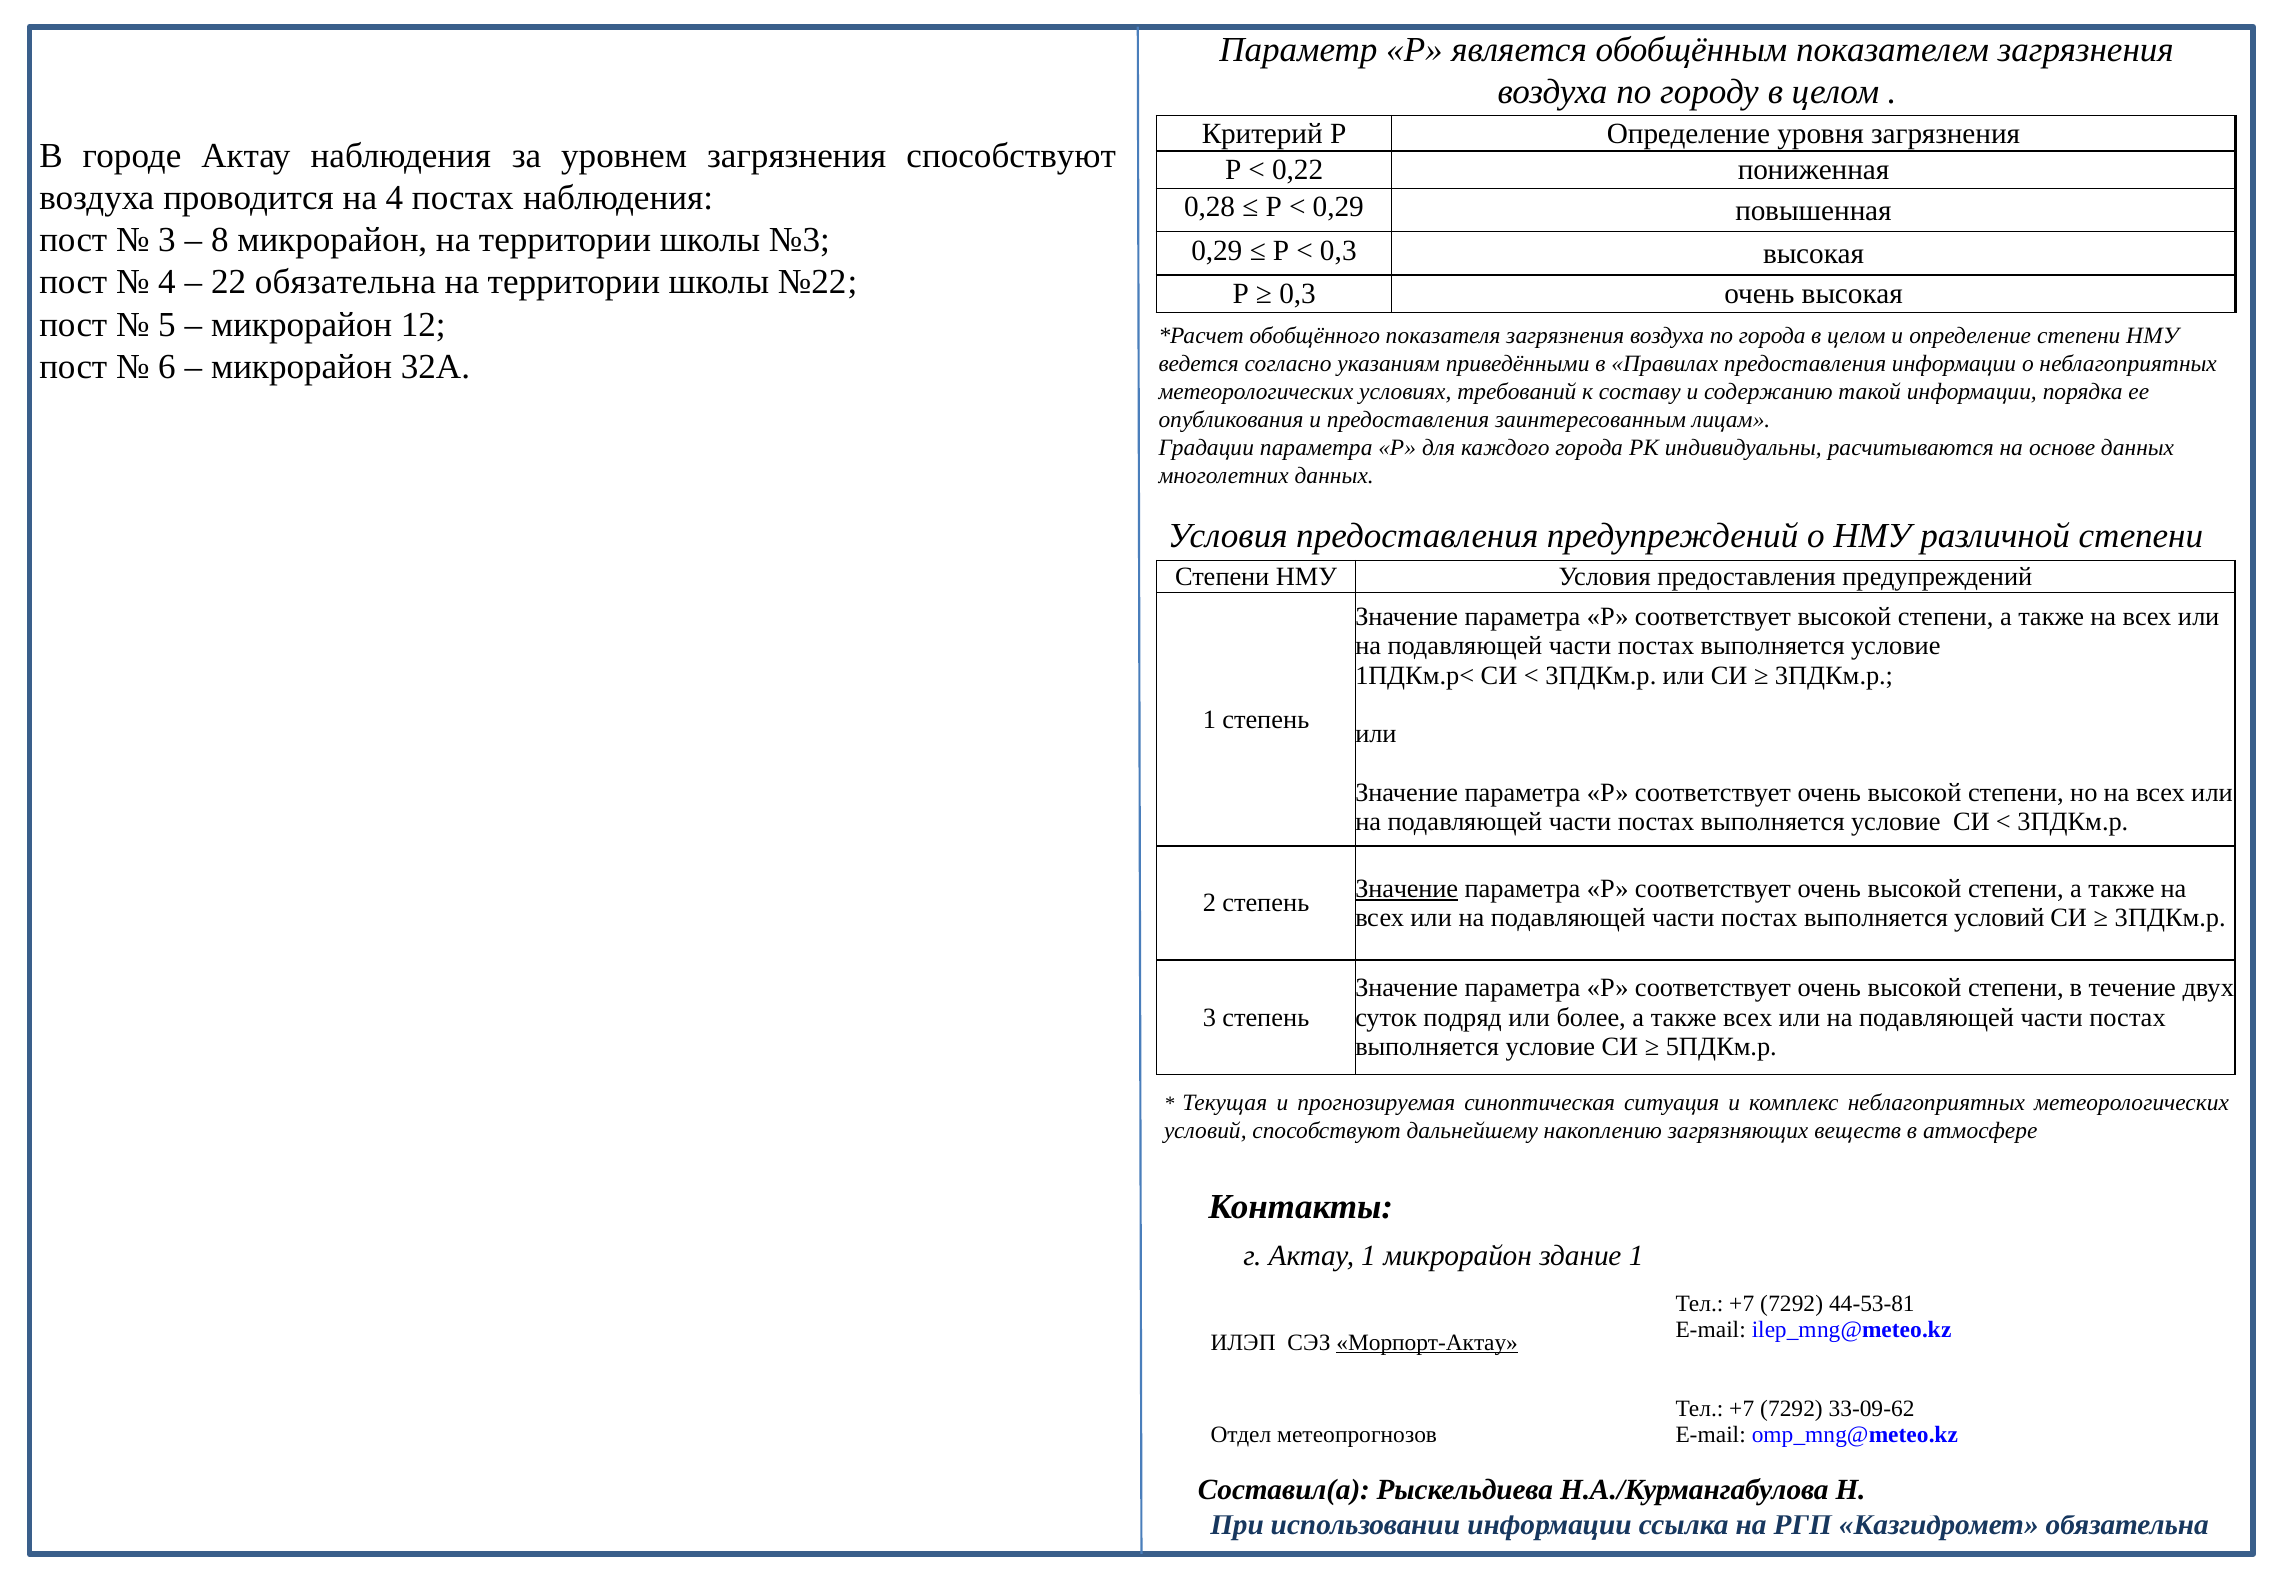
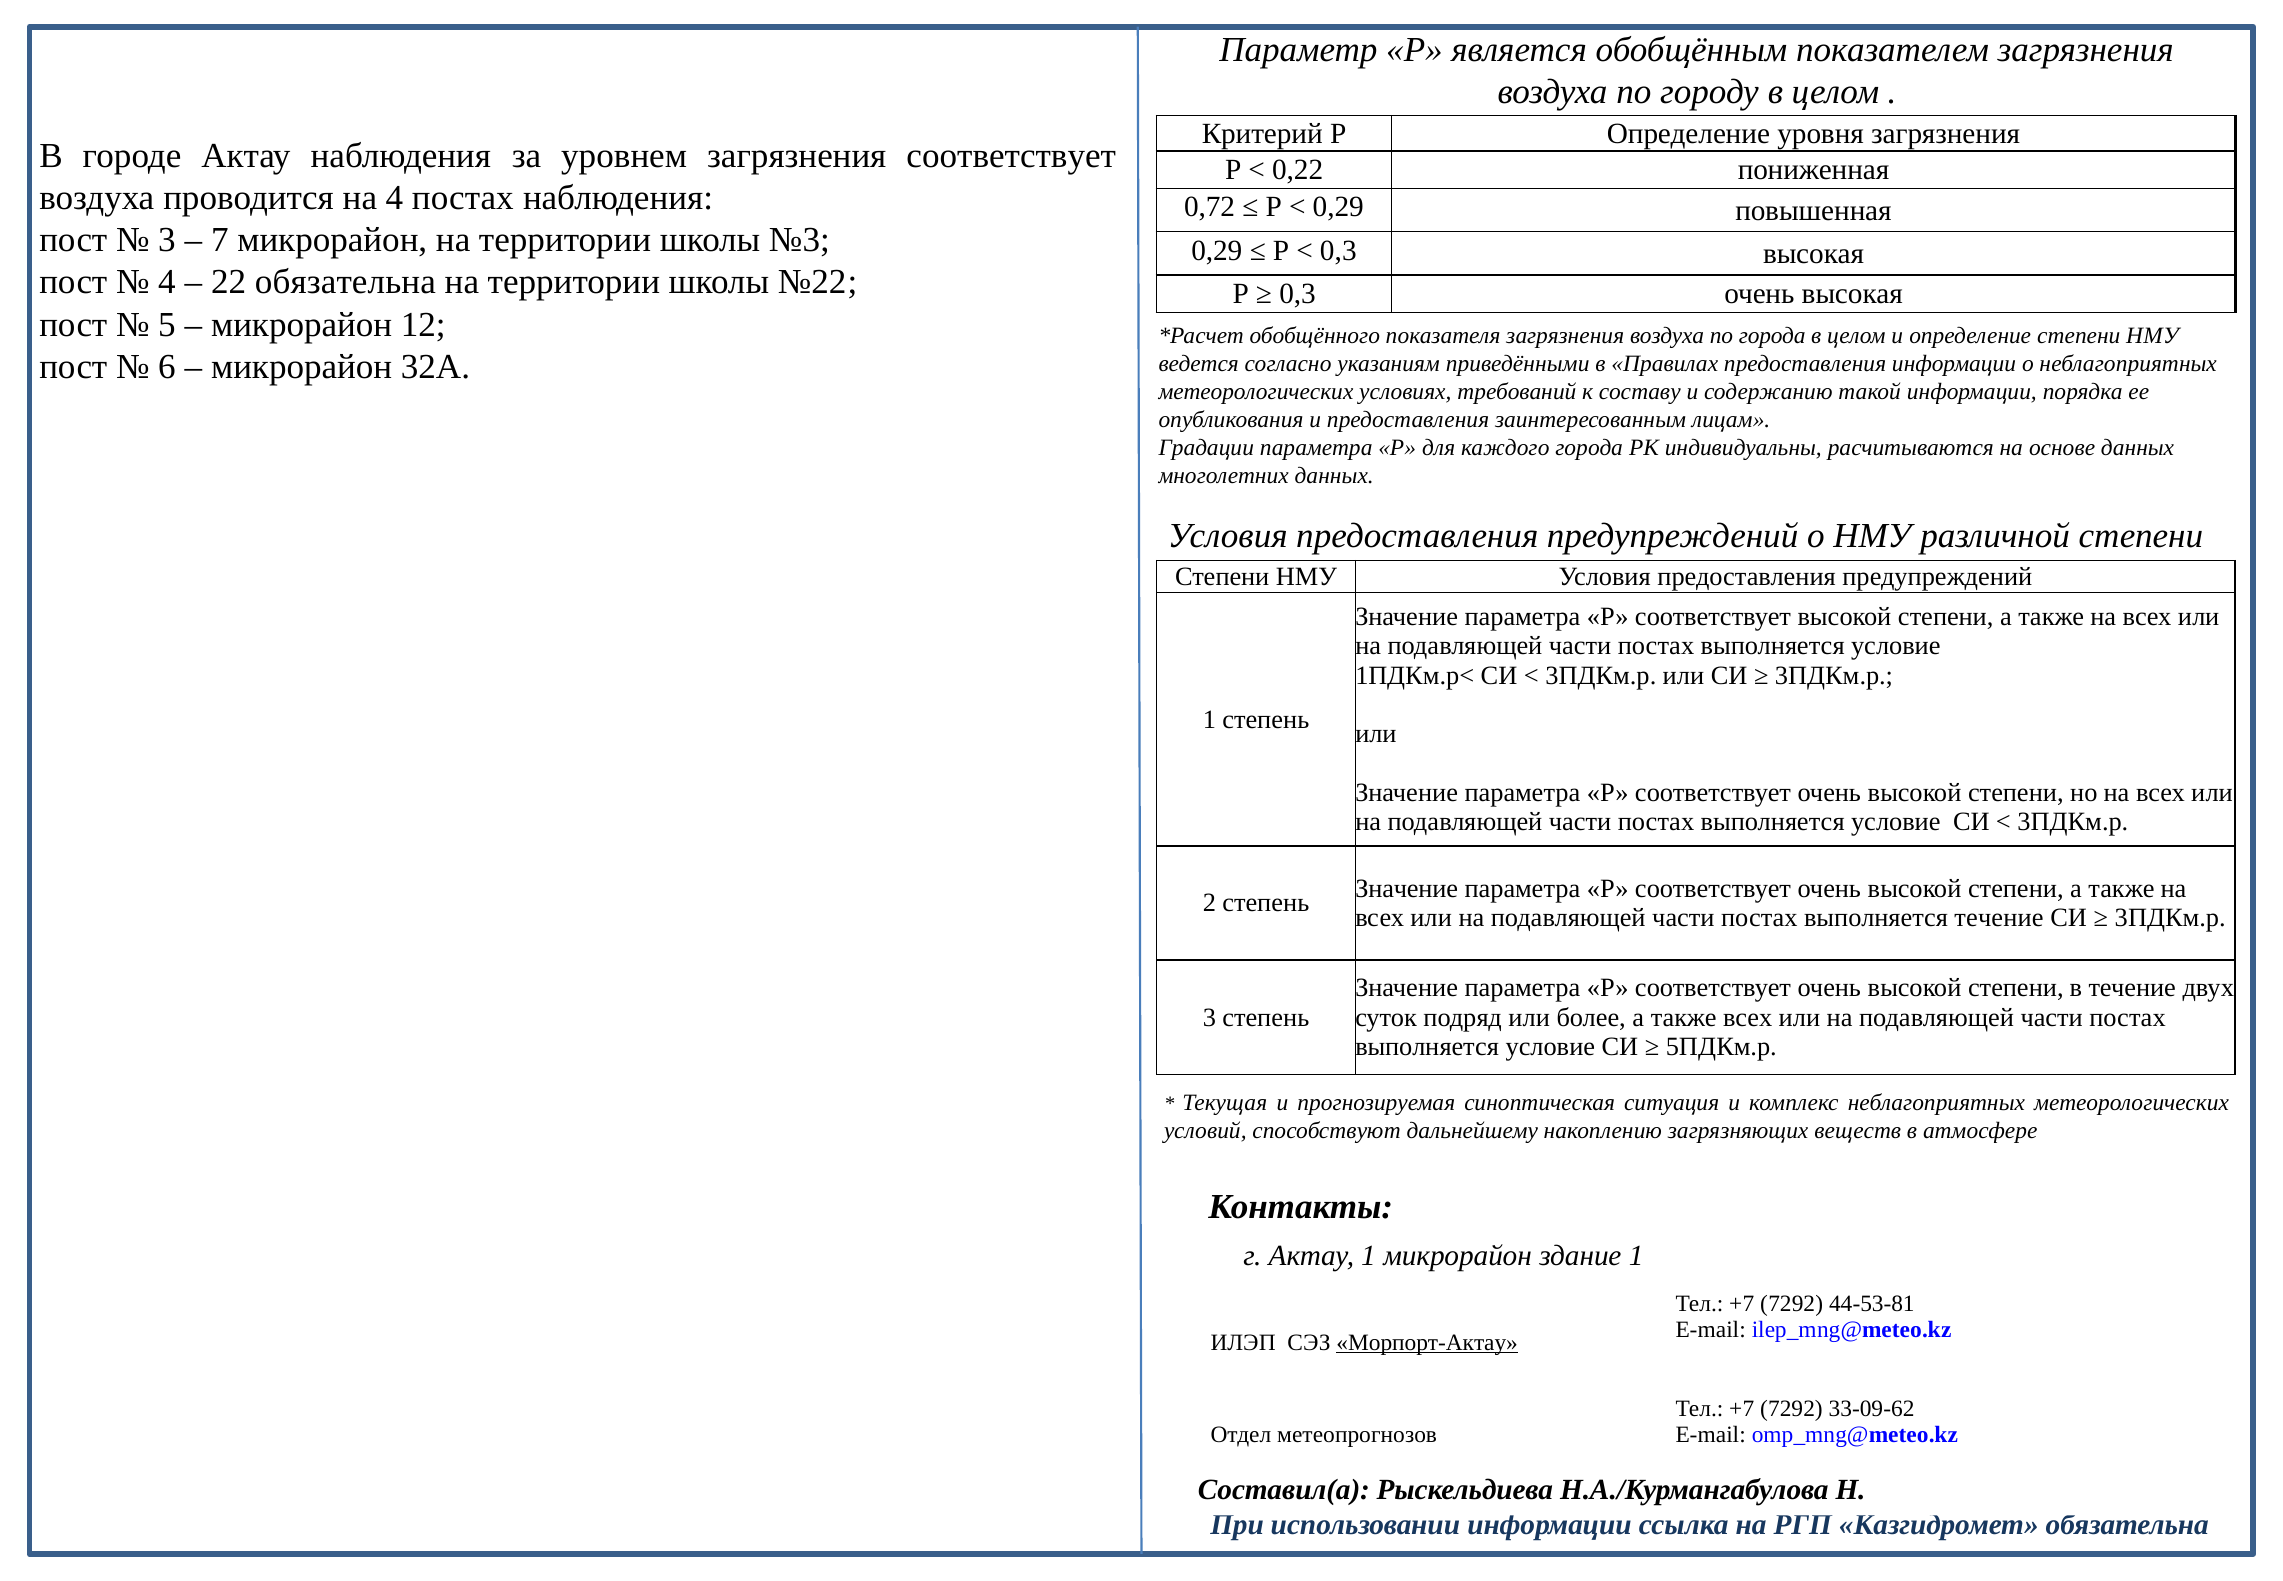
загрязнения способствуют: способствуют -> соответствует (1011, 156)
0,28: 0,28 -> 0,72 (1210, 207)
8: 8 -> 7 (220, 240)
Значение underline: present -> none (1407, 888)
выполняется условий: условий -> течение (1999, 918)
